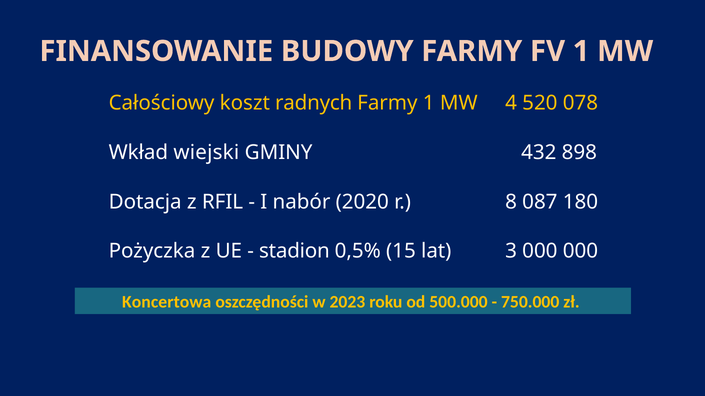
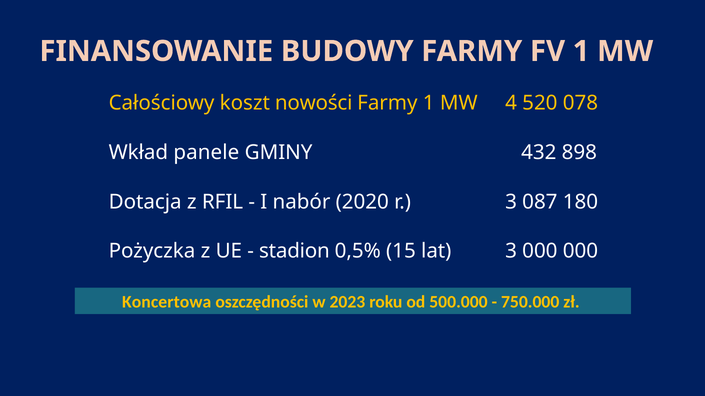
radnych: radnych -> nowości (314, 103)
wiejski: wiejski -> panele (206, 153)
r 8: 8 -> 3 (511, 202)
